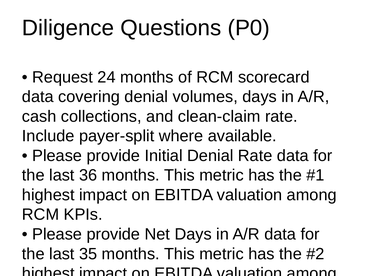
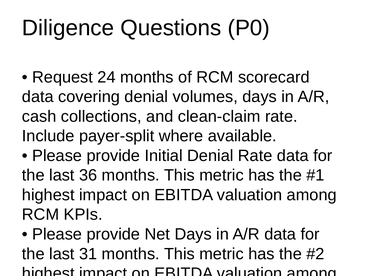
35: 35 -> 31 (88, 253)
